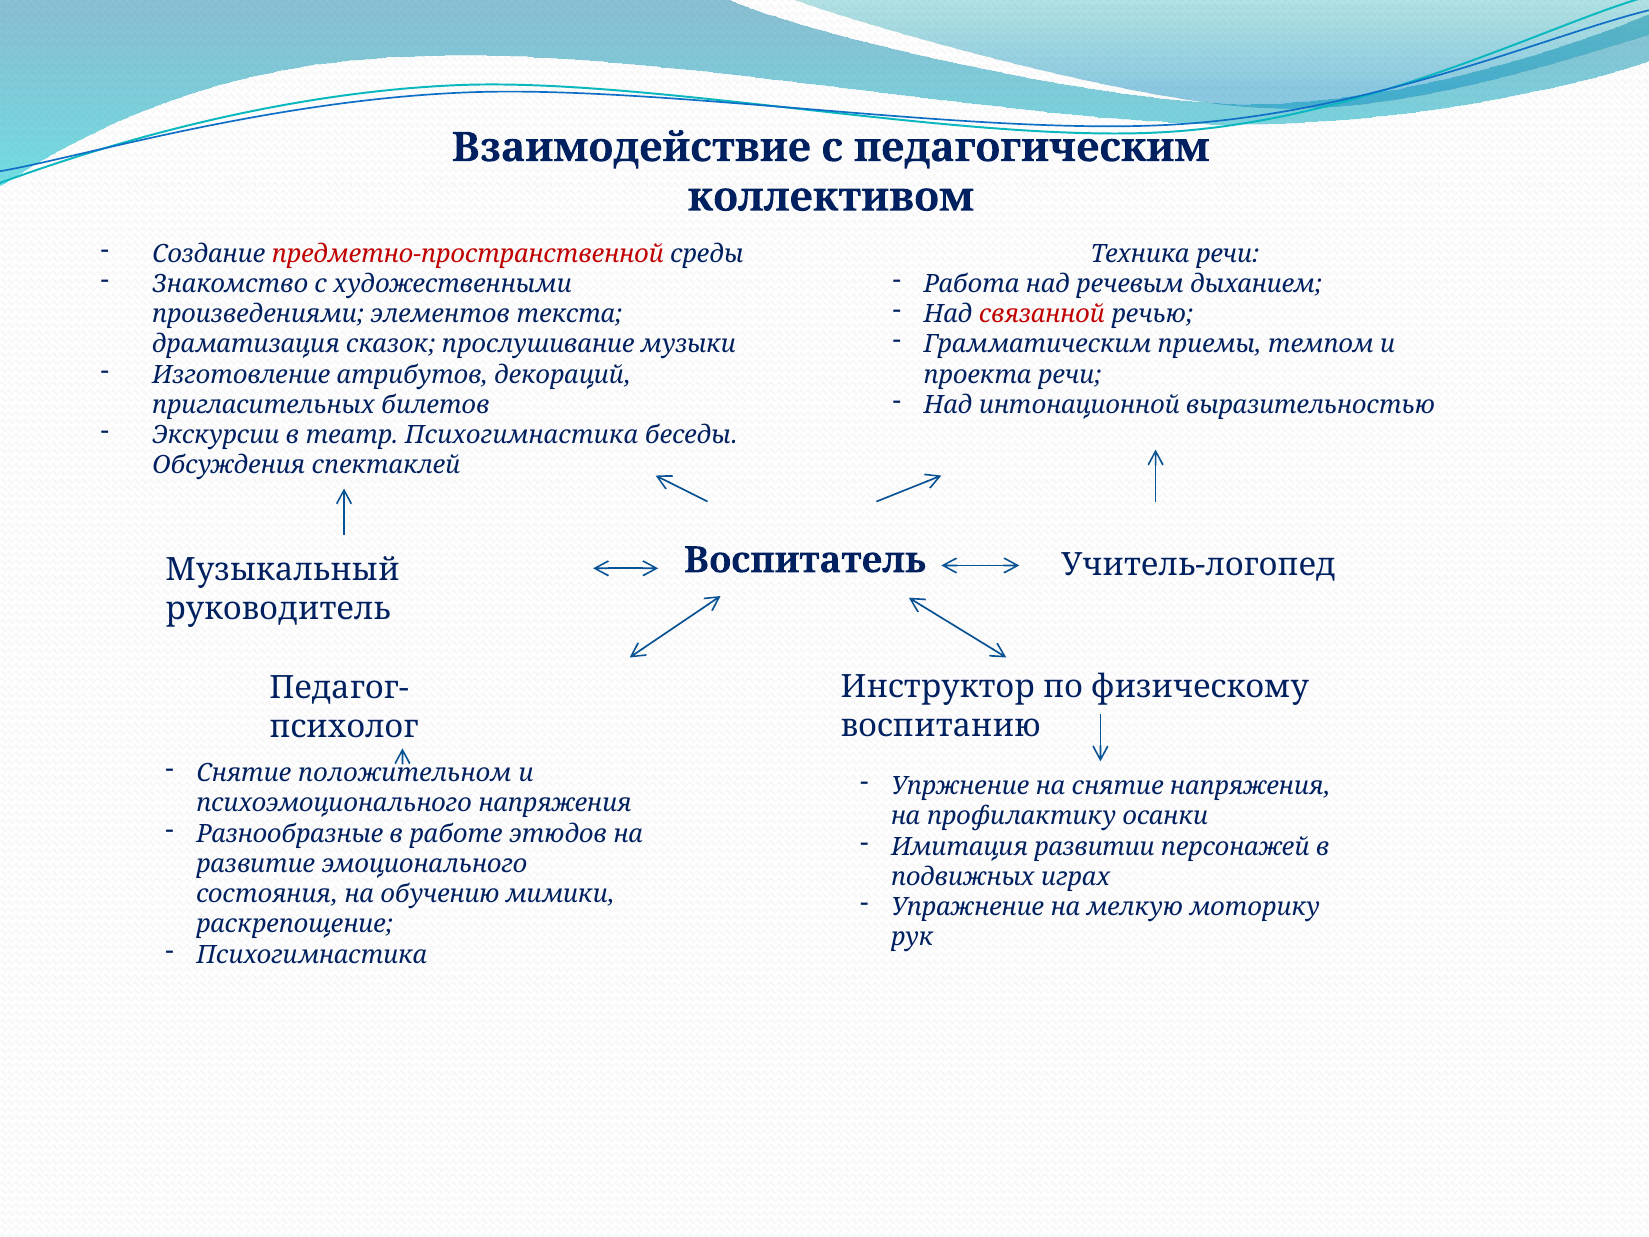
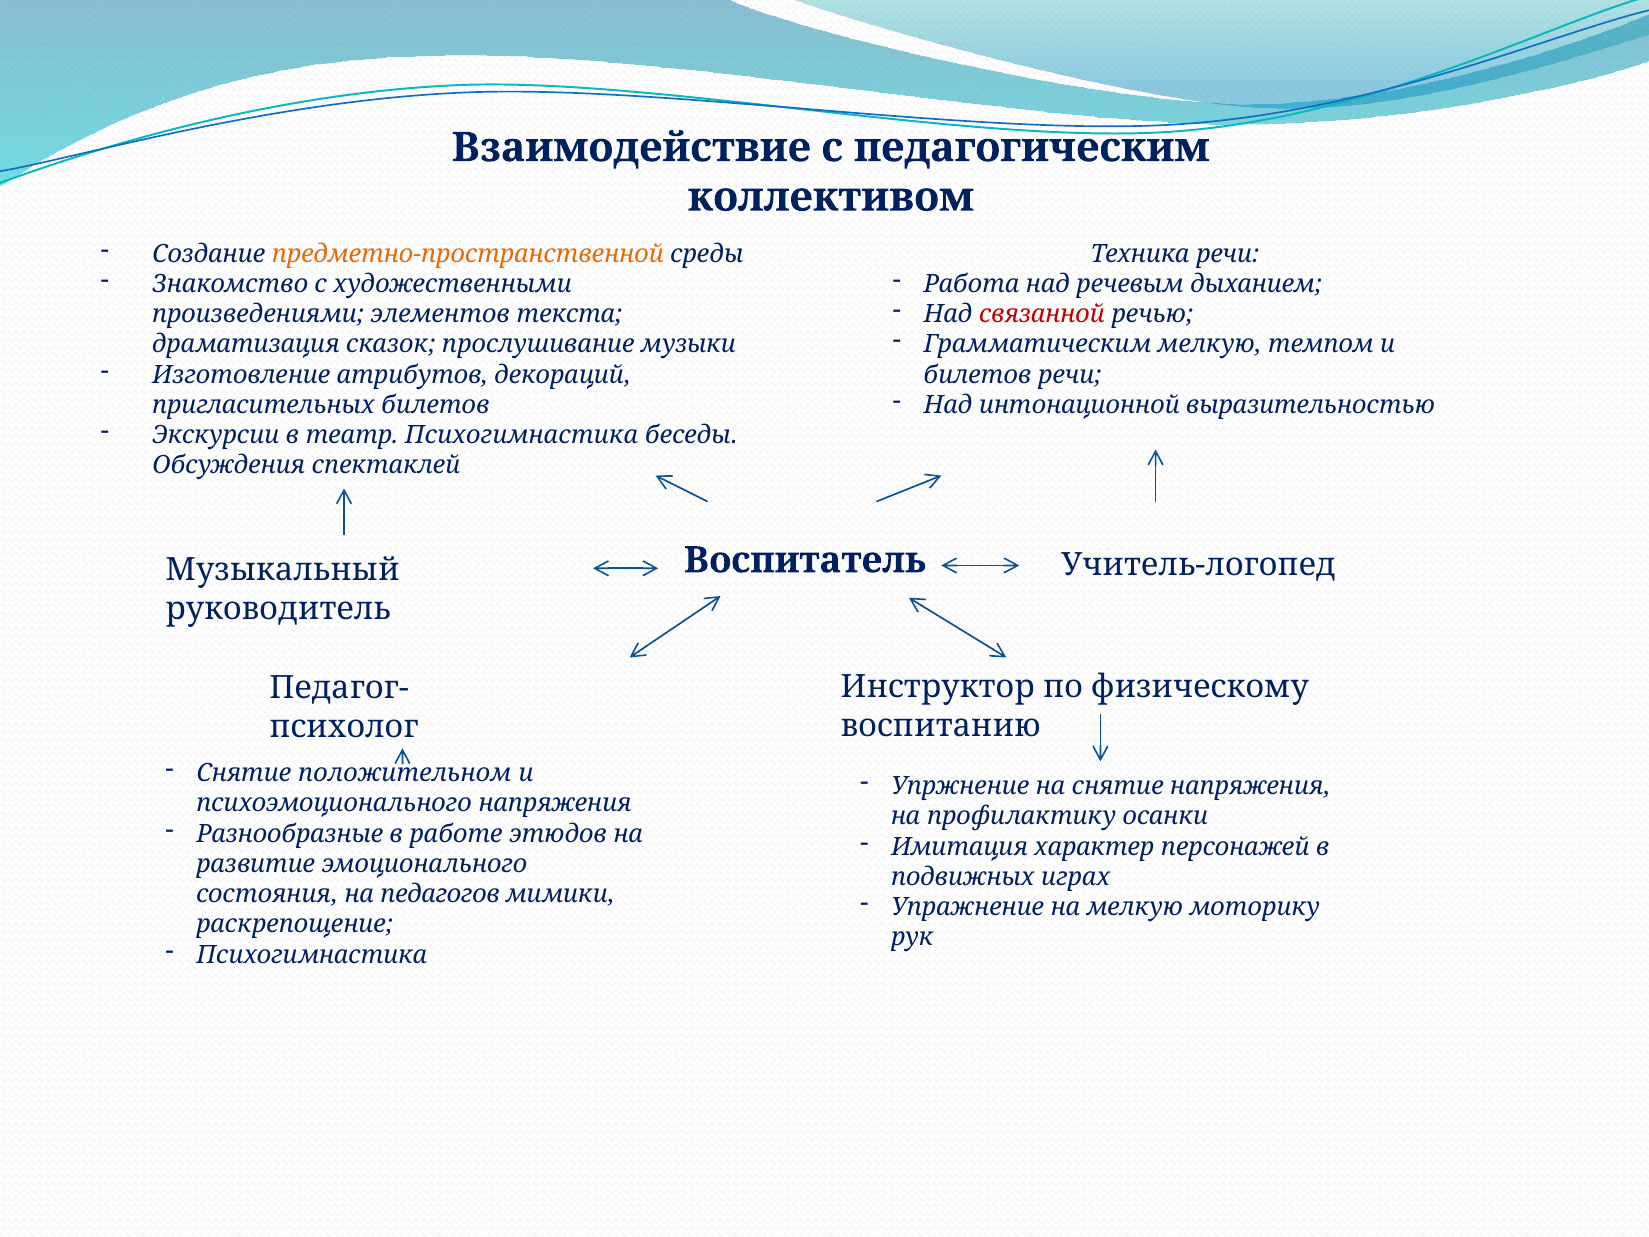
предметно-пространственной colour: red -> orange (468, 254)
Грамматическим приемы: приемы -> мелкую (1210, 344)
проекта: проекта -> билетов (978, 375)
развитии: развитии -> характер (1094, 847)
обучению: обучению -> педагогов (440, 894)
